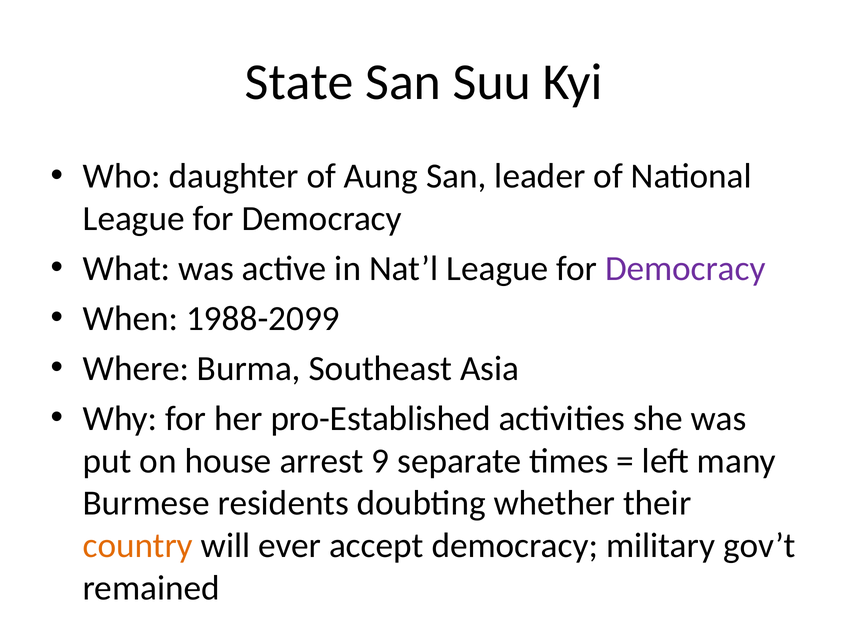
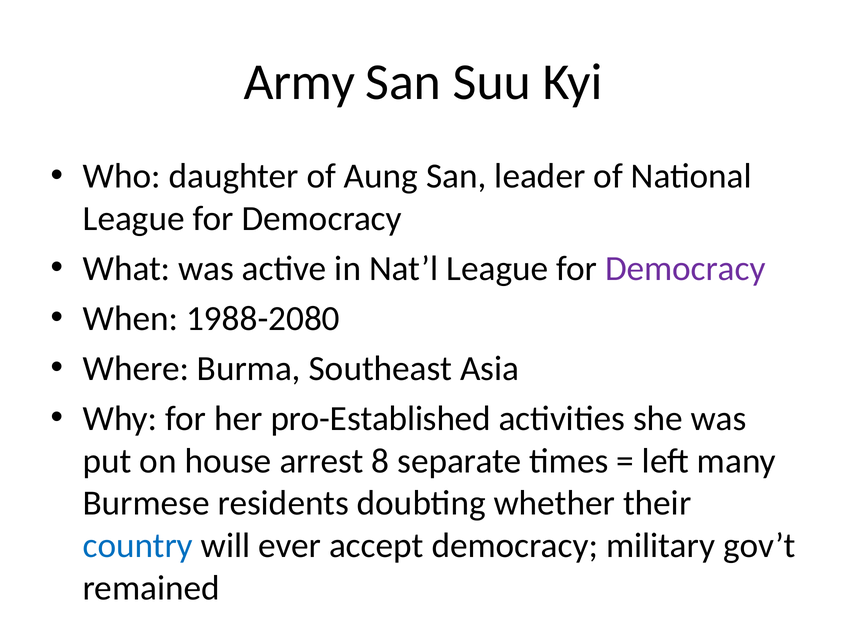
State: State -> Army (299, 82)
1988-2099: 1988-2099 -> 1988-2080 (263, 319)
9: 9 -> 8 (380, 461)
country colour: orange -> blue (138, 546)
